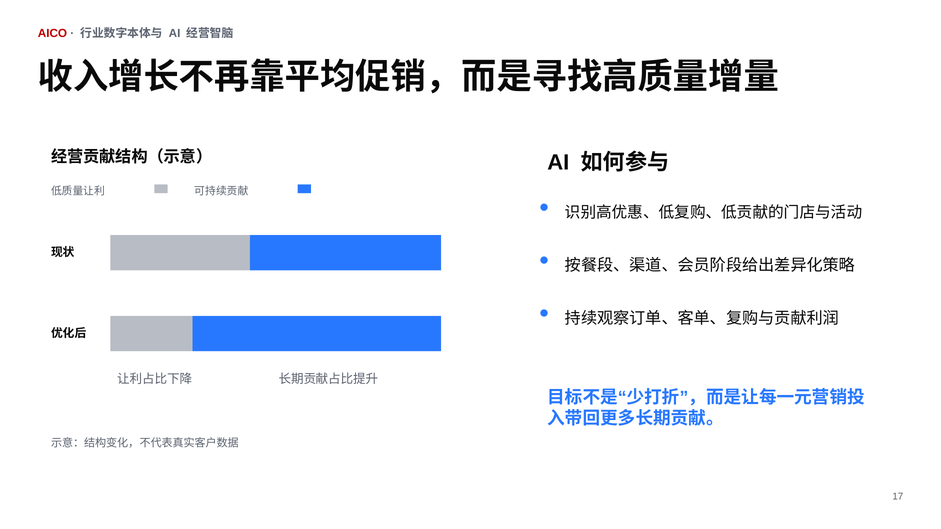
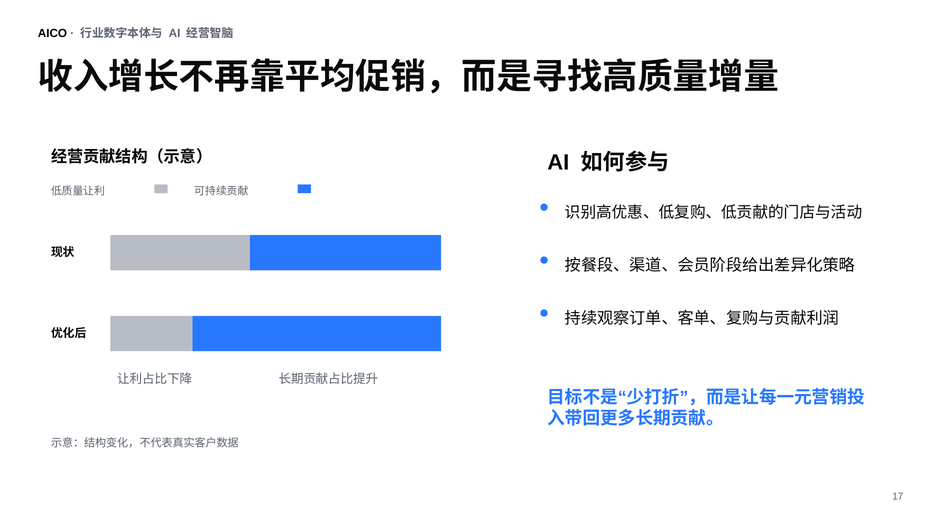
AICO colour: red -> black (52, 33)
